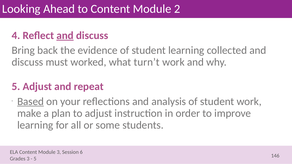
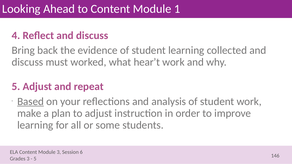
2: 2 -> 1 (177, 9)
and underline: present -> none (65, 36)
turn’t: turn’t -> hear’t (147, 62)
